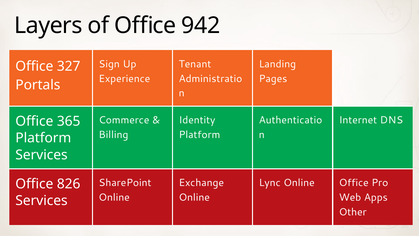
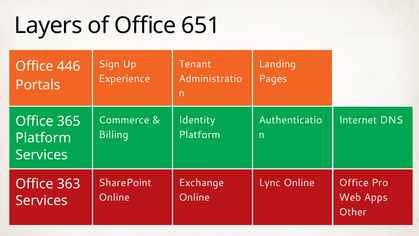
942: 942 -> 651 (201, 25)
327: 327 -> 446 (69, 66)
826: 826 -> 363 (69, 184)
